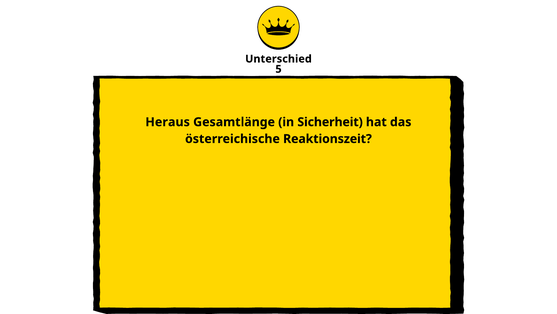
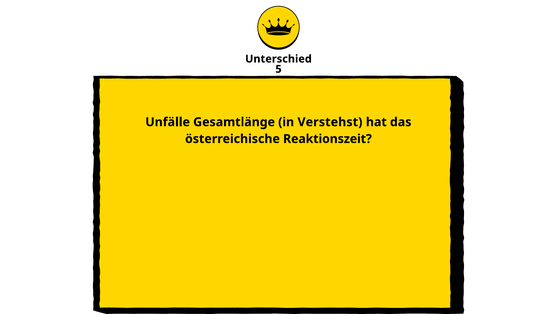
Heraus: Heraus -> Unfälle (168, 122)
Sicherheit: Sicherheit -> Verstehst (330, 122)
